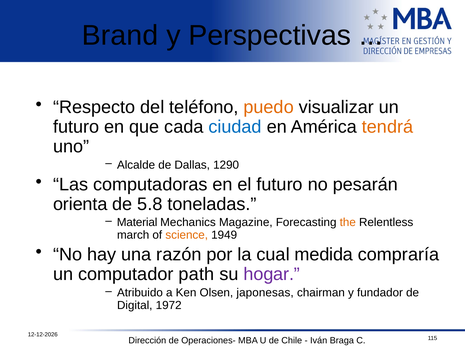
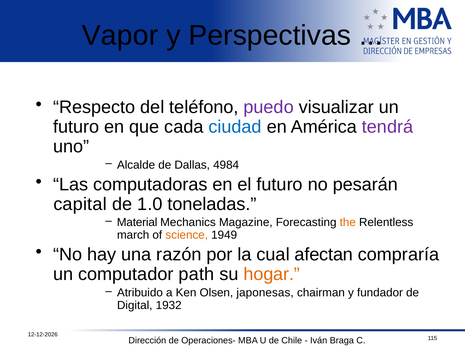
Brand: Brand -> Vapor (120, 35)
puedo colour: orange -> purple (269, 107)
tendrá colour: orange -> purple (388, 127)
1290: 1290 -> 4984 (226, 165)
orienta: orienta -> capital (80, 204)
5.8: 5.8 -> 1.0 (150, 204)
medida: medida -> afectan (324, 254)
hogar colour: purple -> orange (272, 274)
1972: 1972 -> 1932 (169, 305)
